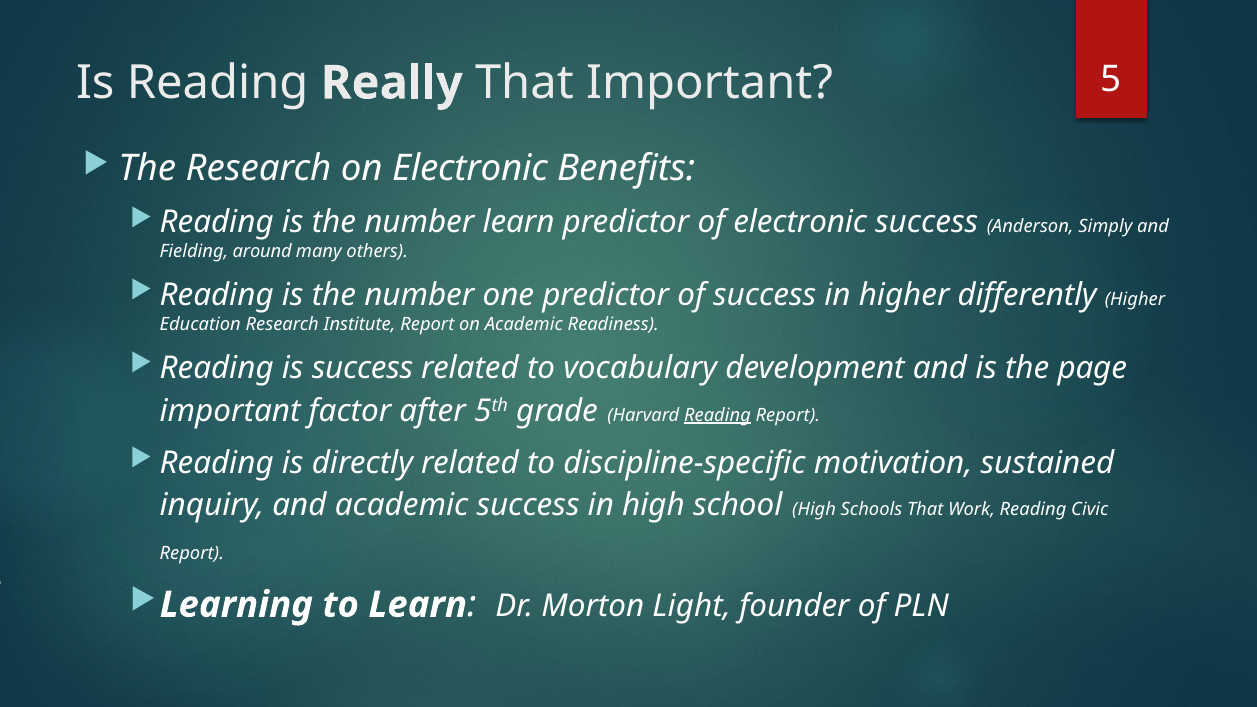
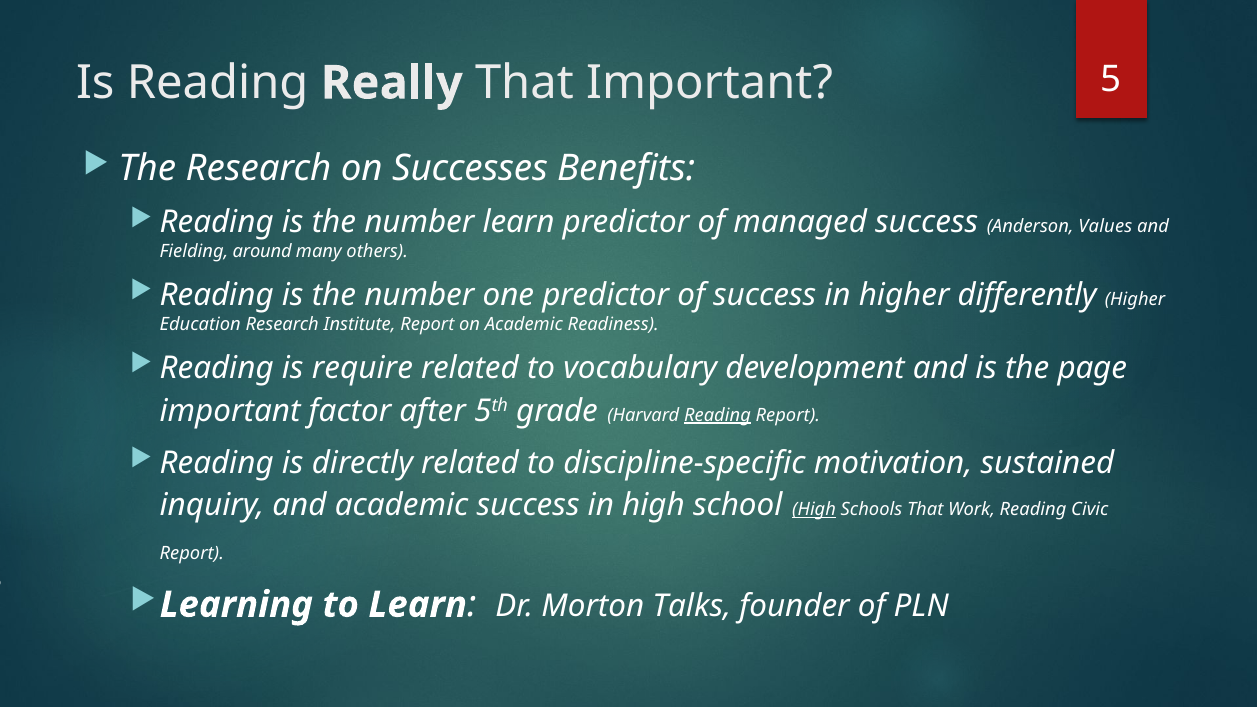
on Electronic: Electronic -> Successes (470, 169)
of electronic: electronic -> managed (800, 222)
Simply: Simply -> Values (1105, 227)
is success: success -> require (362, 368)
High underline: none -> present (814, 510)
Light: Light -> Talks (692, 606)
